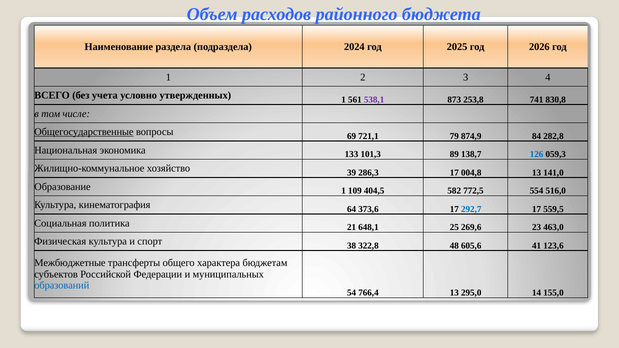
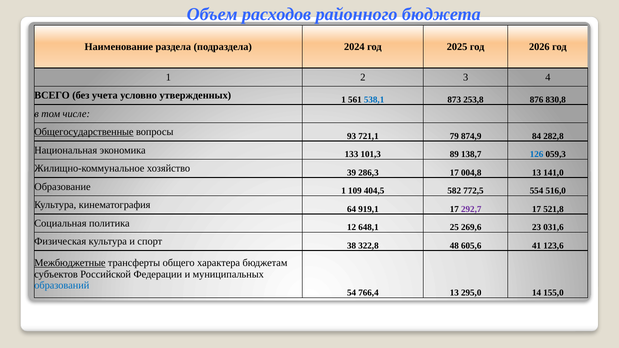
538,1 colour: purple -> blue (374, 100)
741: 741 -> 876 (537, 100)
69: 69 -> 93 (352, 136)
373,6: 373,6 -> 919,1 (368, 209)
292,7 colour: blue -> purple (471, 209)
559,5: 559,5 -> 521,8 (553, 209)
21: 21 -> 12 (352, 227)
463,0: 463,0 -> 031,6 (553, 227)
Межбюджетные underline: none -> present (70, 263)
